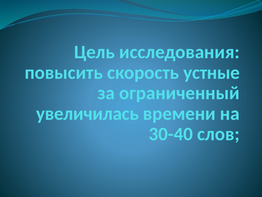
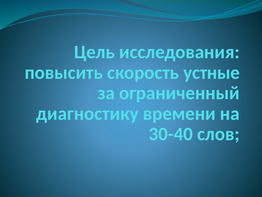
увеличилась: увеличилась -> диагностику (87, 113)
